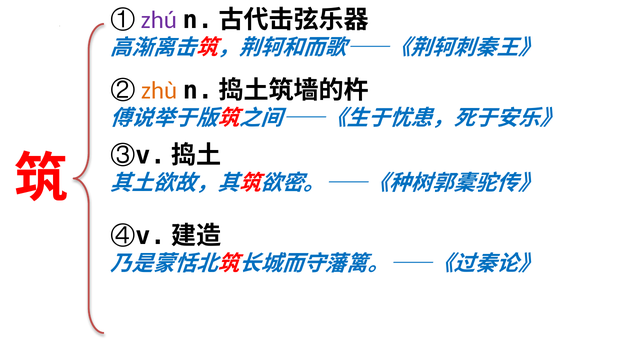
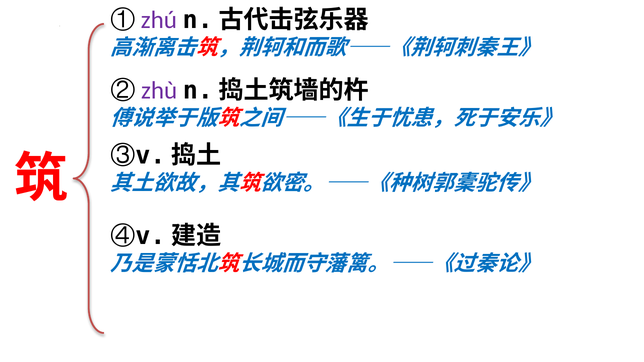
zhù colour: orange -> purple (159, 90)
